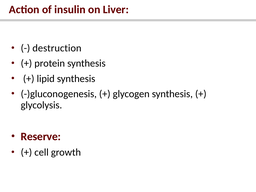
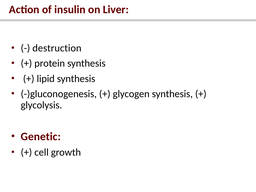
Reserve: Reserve -> Genetic (41, 137)
